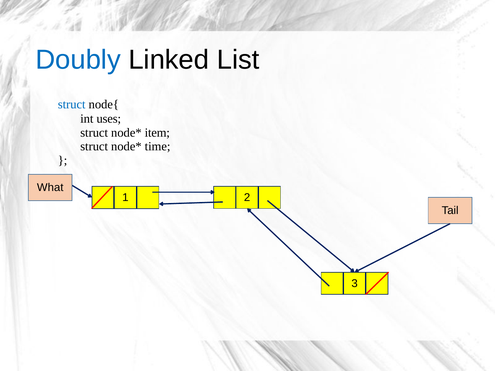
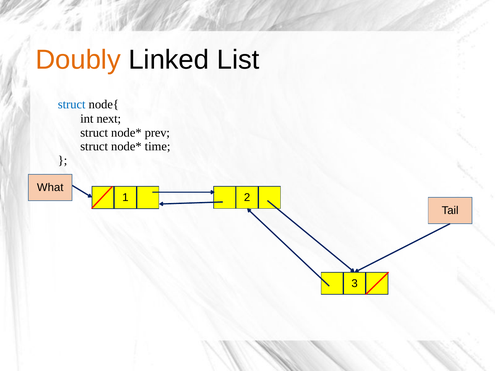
Doubly colour: blue -> orange (78, 60)
uses: uses -> next (109, 119)
item: item -> prev (157, 133)
